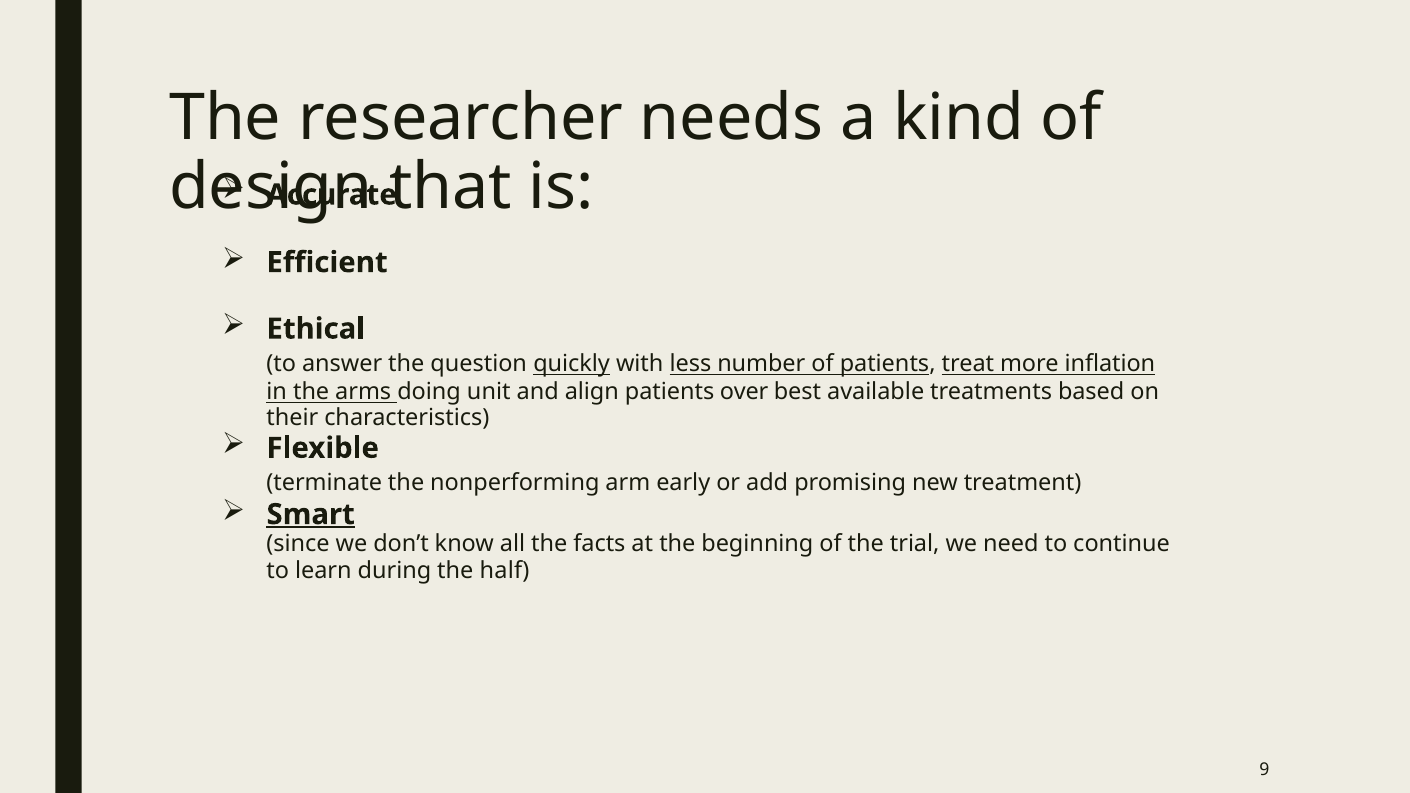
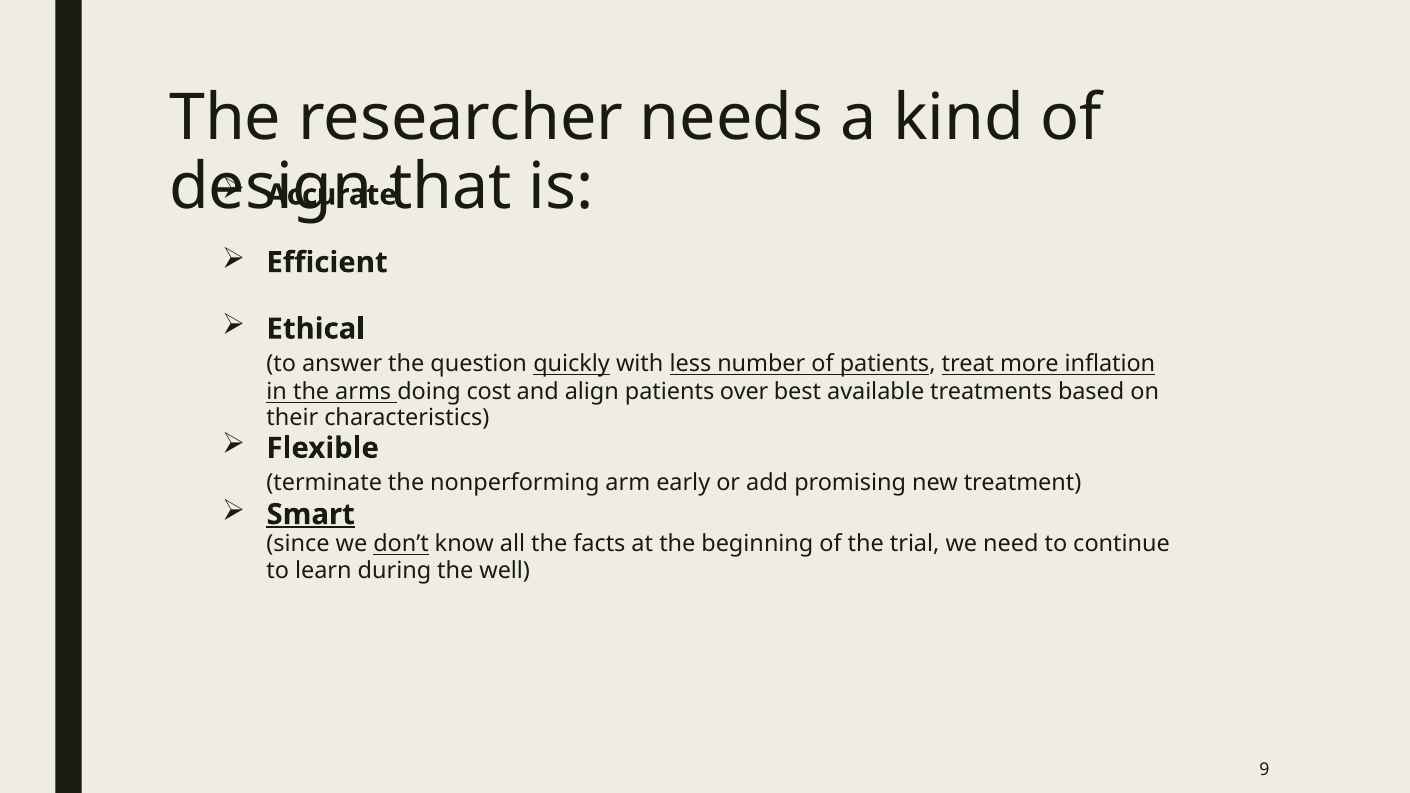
unit: unit -> cost (489, 392)
don’t underline: none -> present (401, 544)
half: half -> well (505, 571)
